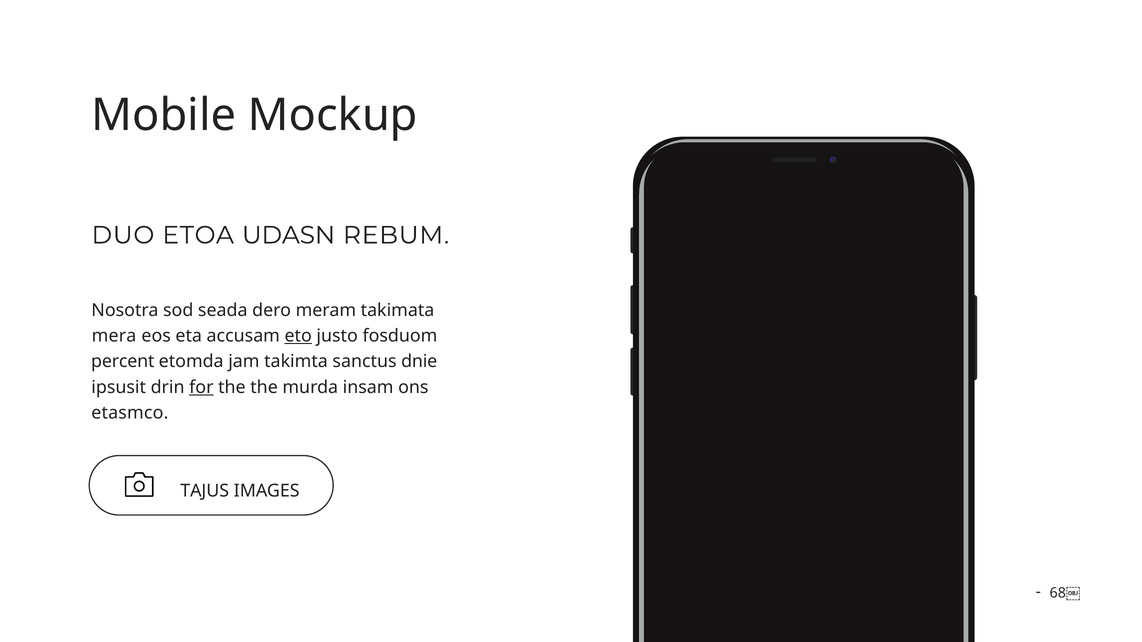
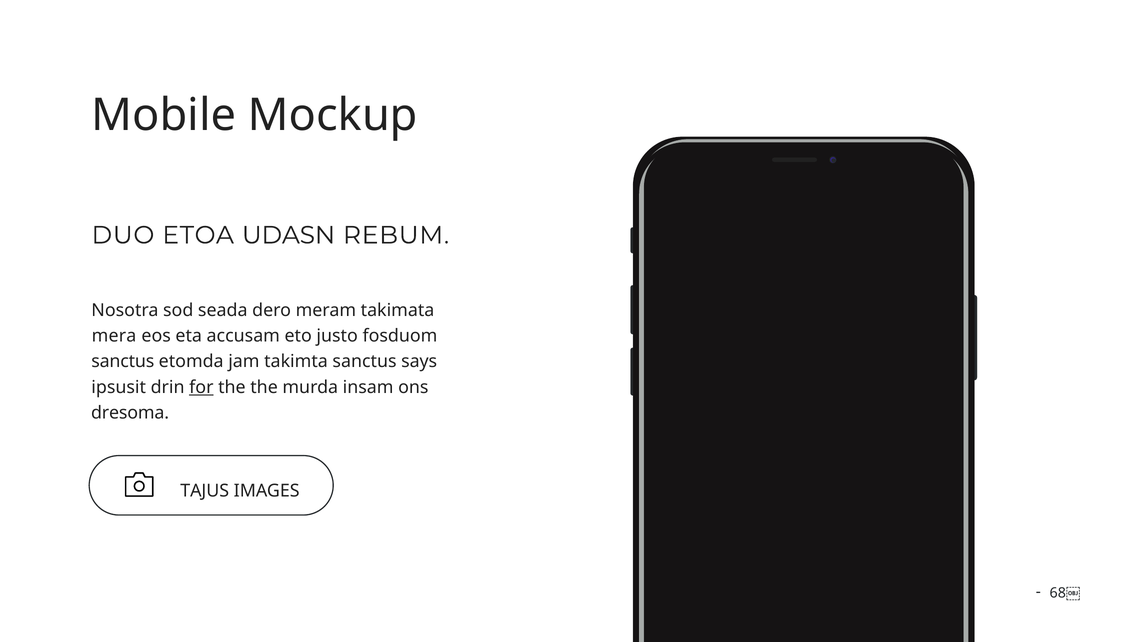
eto underline: present -> none (298, 336)
percent: percent -> sanctus (123, 362)
dnie: dnie -> says (419, 362)
etasmco: etasmco -> dresoma (130, 413)
